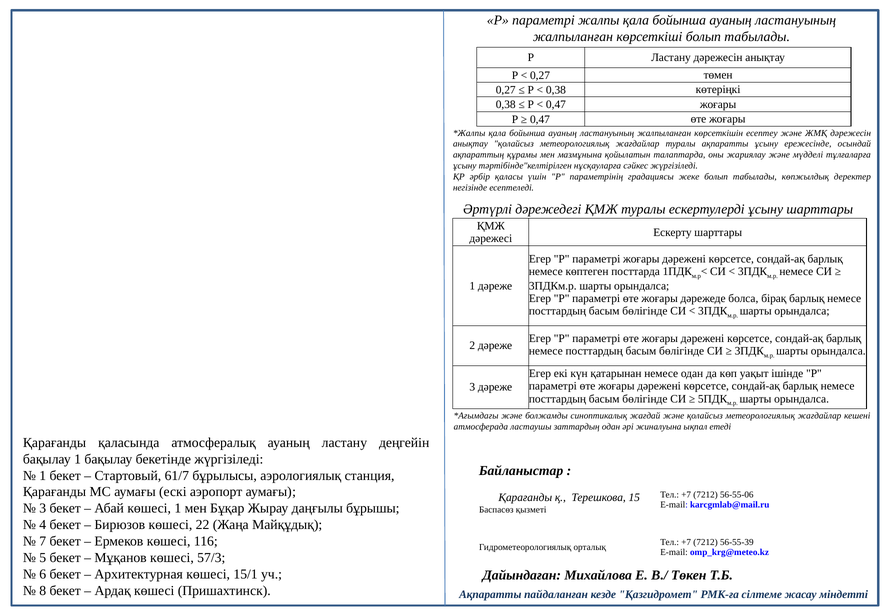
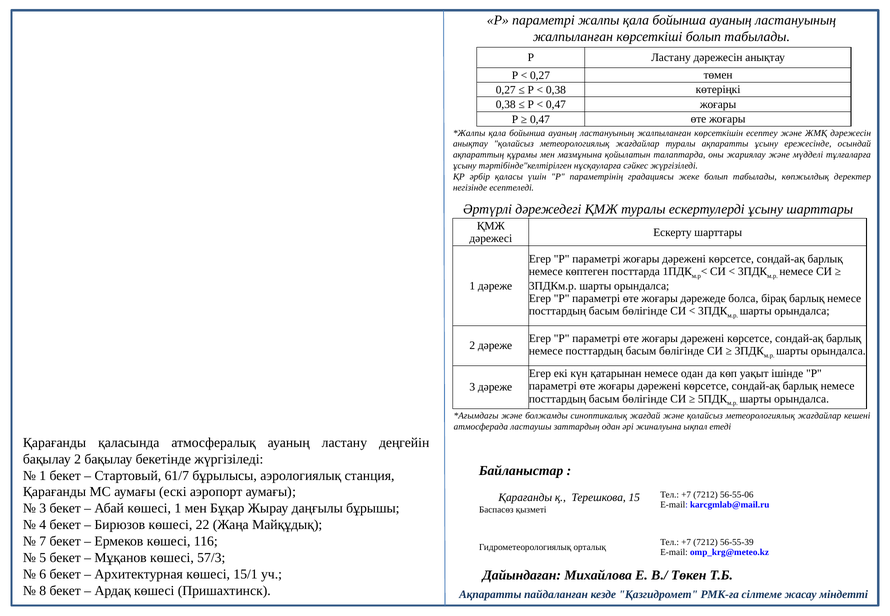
бақылау 1: 1 -> 2 (78, 459)
